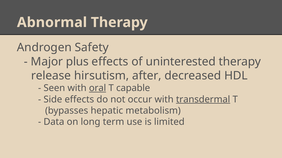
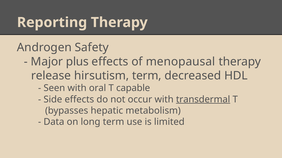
Abnormal: Abnormal -> Reporting (52, 22)
uninterested: uninterested -> menopausal (181, 62)
hirsutism after: after -> term (147, 76)
oral underline: present -> none (98, 88)
